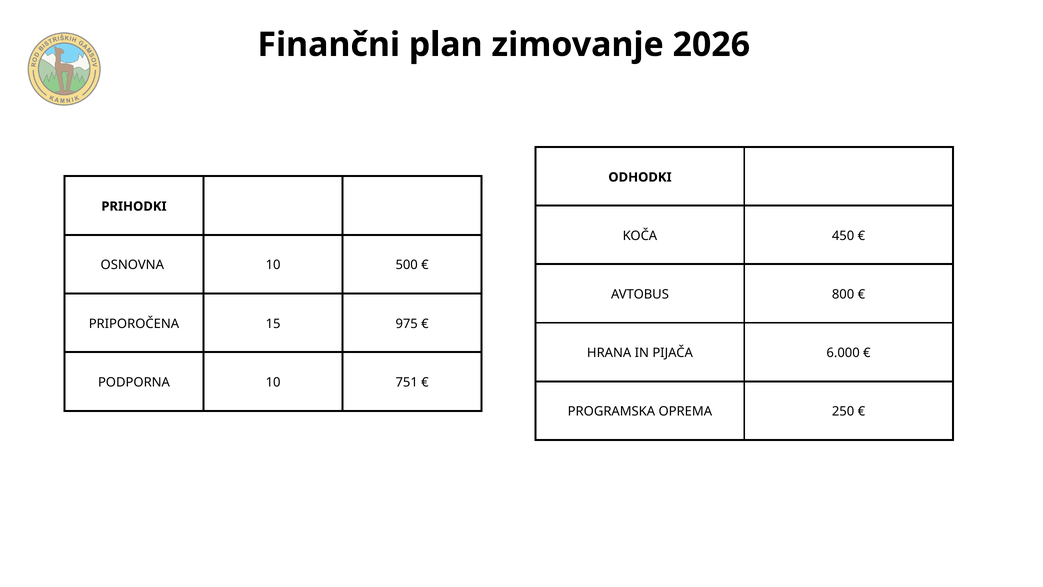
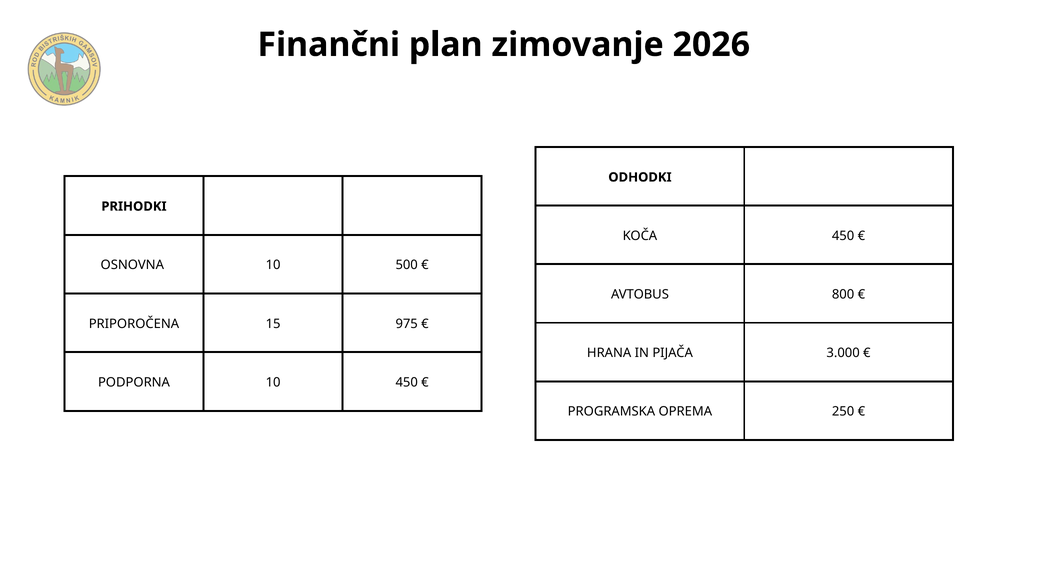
6.000: 6.000 -> 3.000 (843, 353)
10 751: 751 -> 450 (407, 382)
